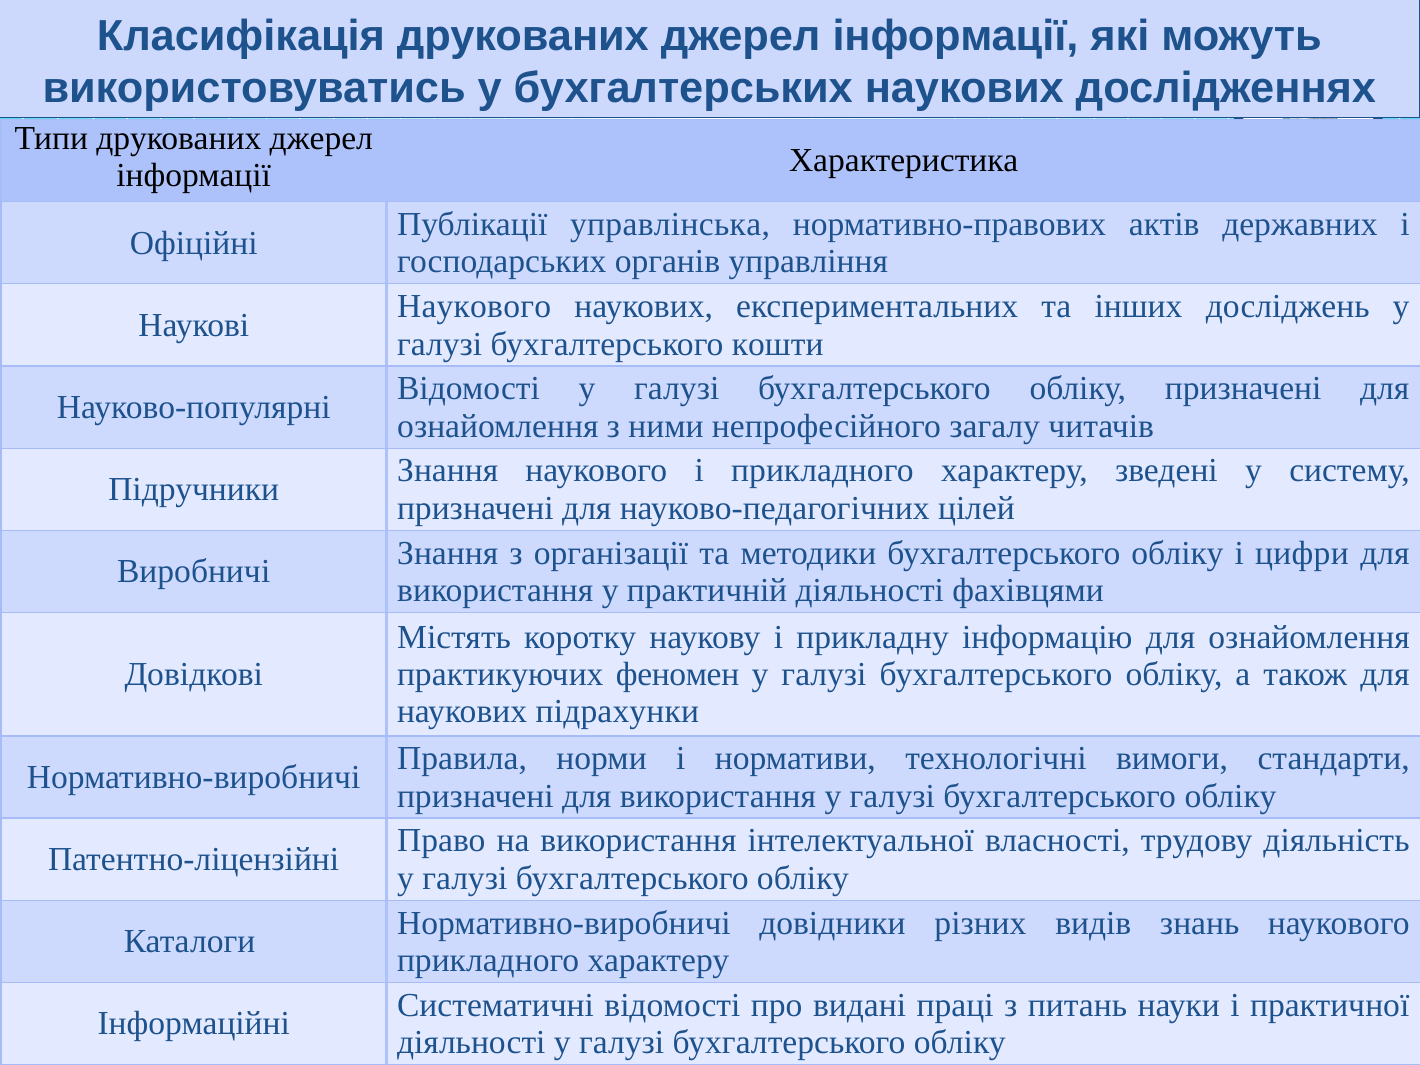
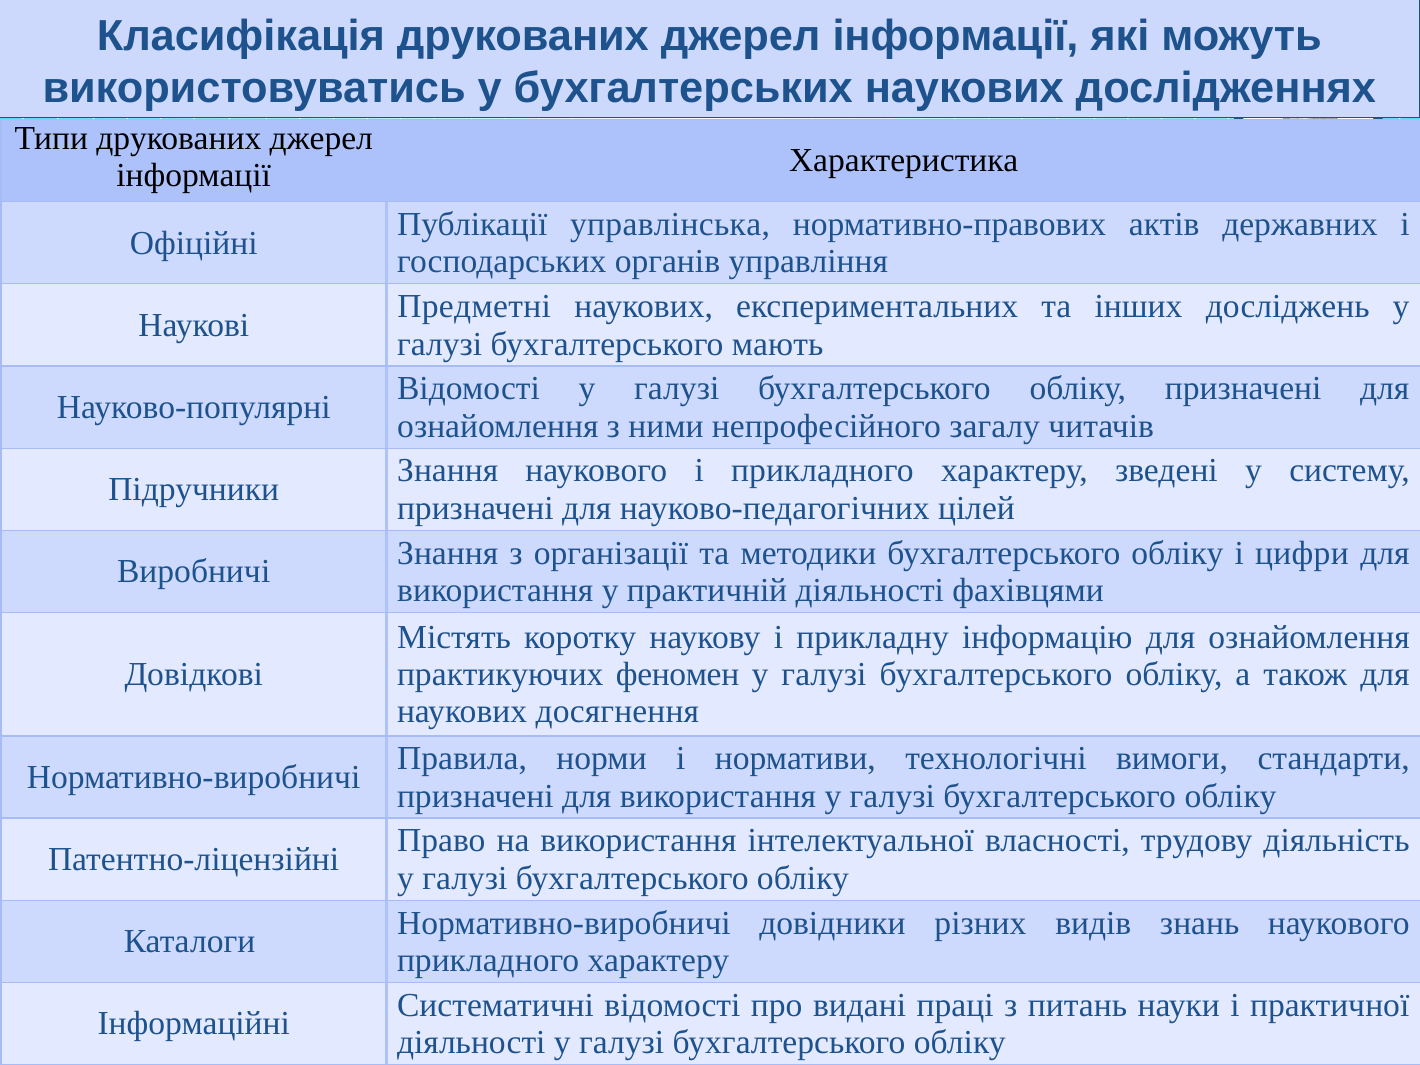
Наукового: Наукового -> Предметні (474, 307)
кошти: кошти -> мають (778, 344)
підрахунки: підрахунки -> досягнення (617, 712)
